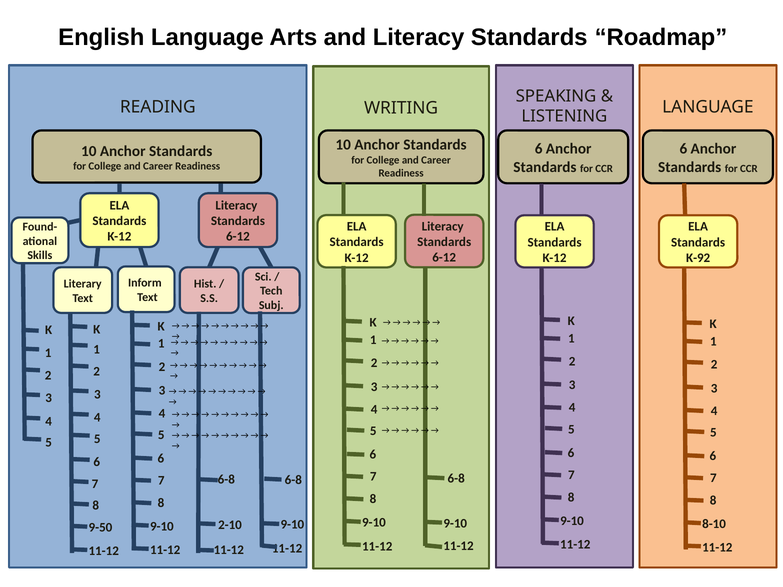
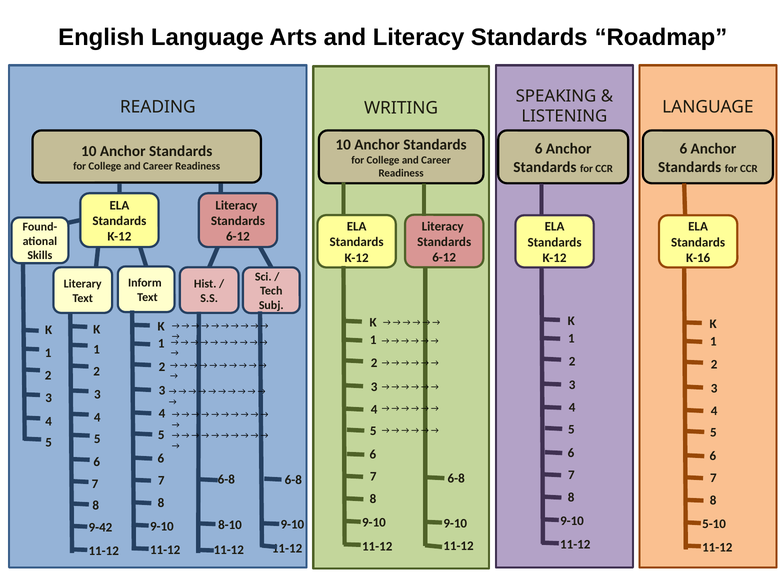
K-92: K-92 -> K-16 (698, 258)
8-10: 8-10 -> 5-10 (714, 524)
2-10: 2-10 -> 8-10 (230, 525)
9-50: 9-50 -> 9-42 (100, 528)
